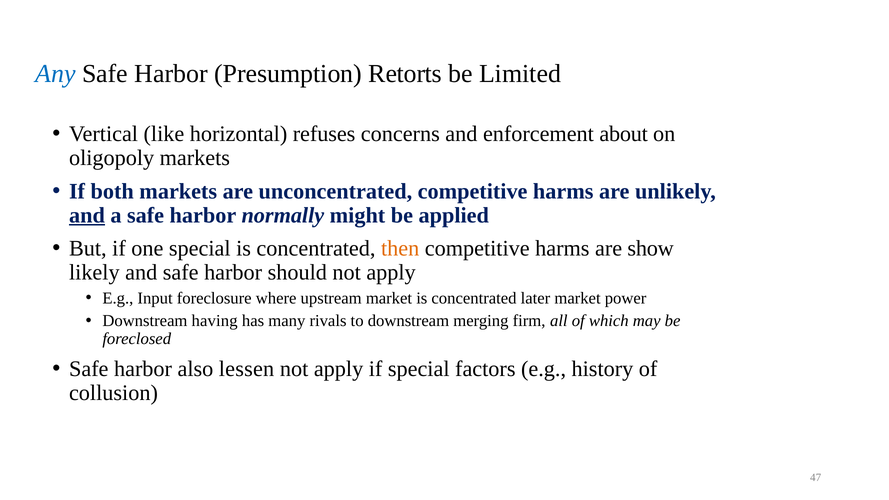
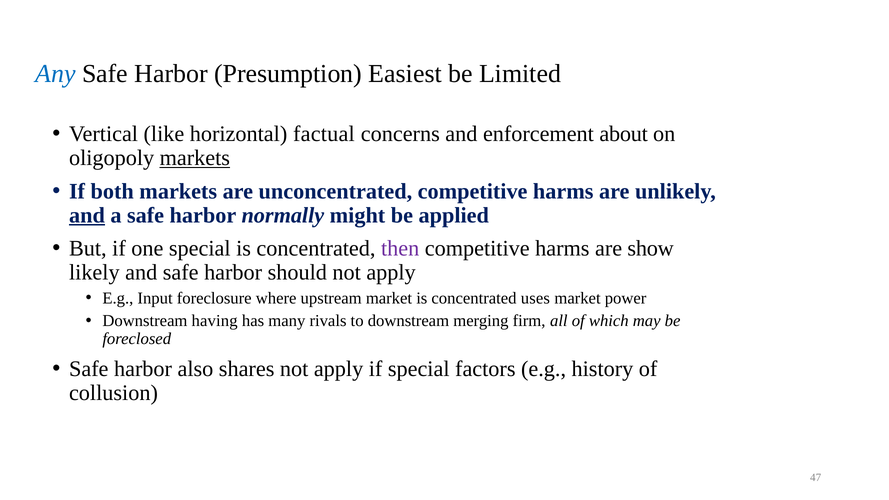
Retorts: Retorts -> Easiest (405, 74)
refuses: refuses -> factual (324, 134)
markets underline: none -> present (195, 158)
then colour: orange -> purple (400, 248)
later: later -> uses (535, 298)
lessen: lessen -> shares (247, 369)
